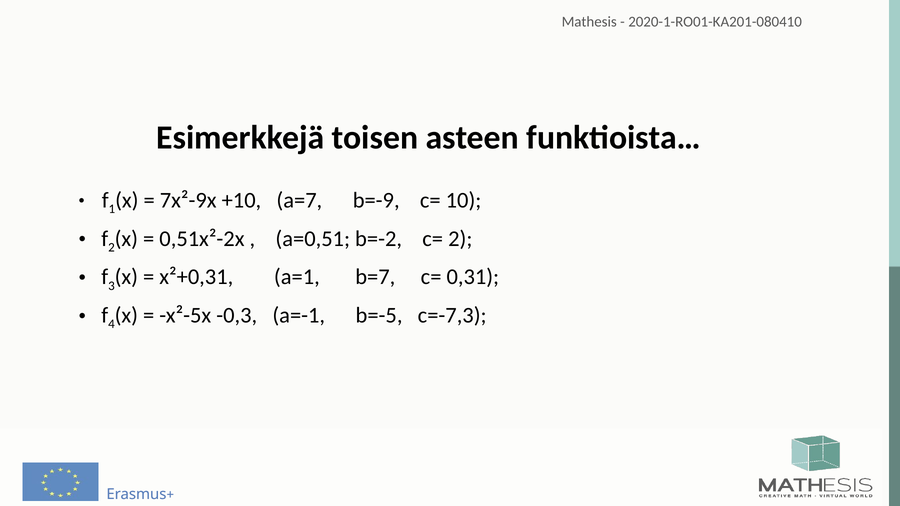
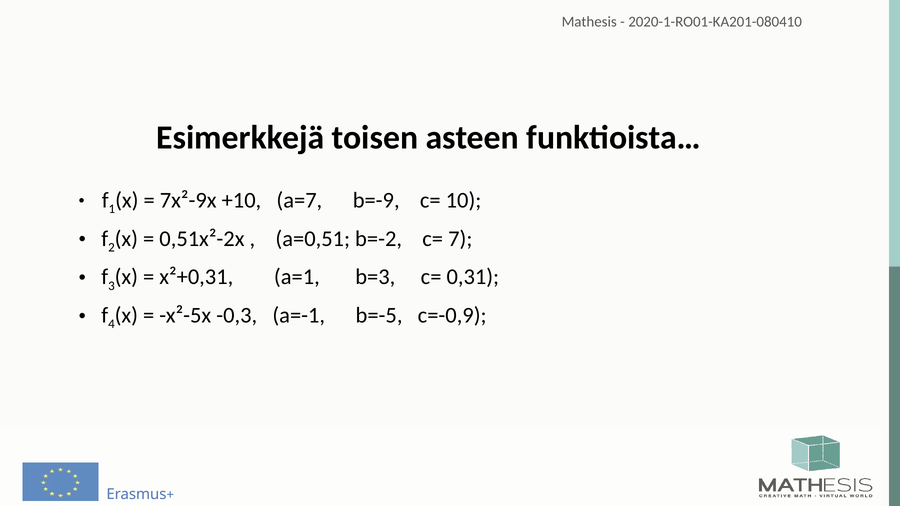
c= 2: 2 -> 7 (460, 239)
b=7: b=7 -> b=3 (375, 277)
c=-7,3: c=-7,3 -> c=-0,9 (452, 316)
